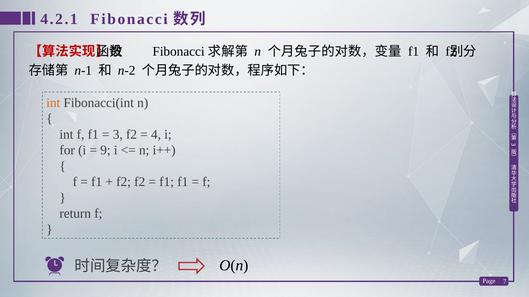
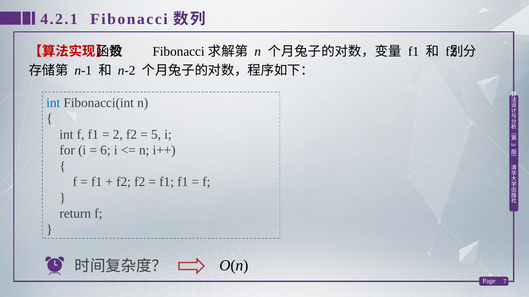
int colour: orange -> blue (53, 103)
3: 3 -> 2 (118, 135)
4: 4 -> 5 (156, 135)
9: 9 -> 6 (105, 151)
